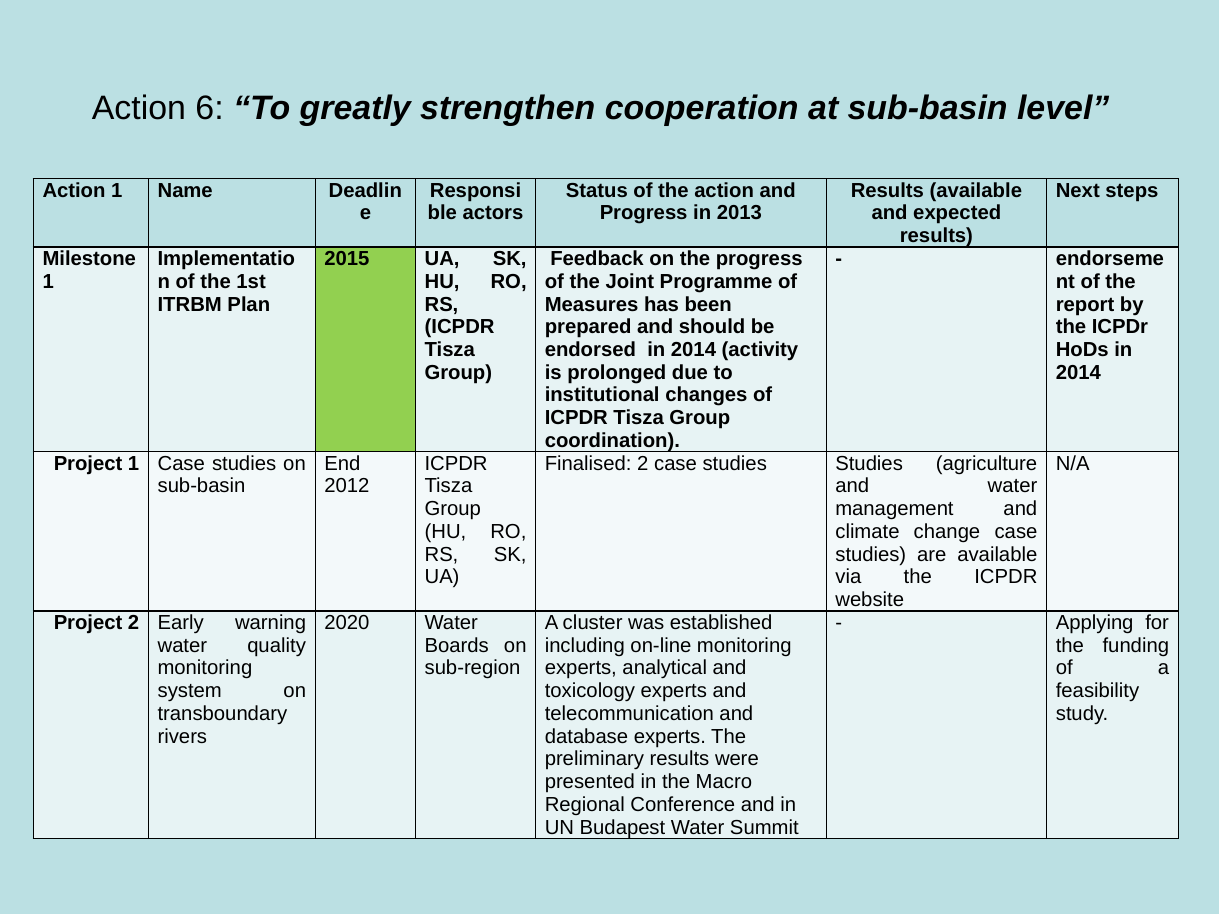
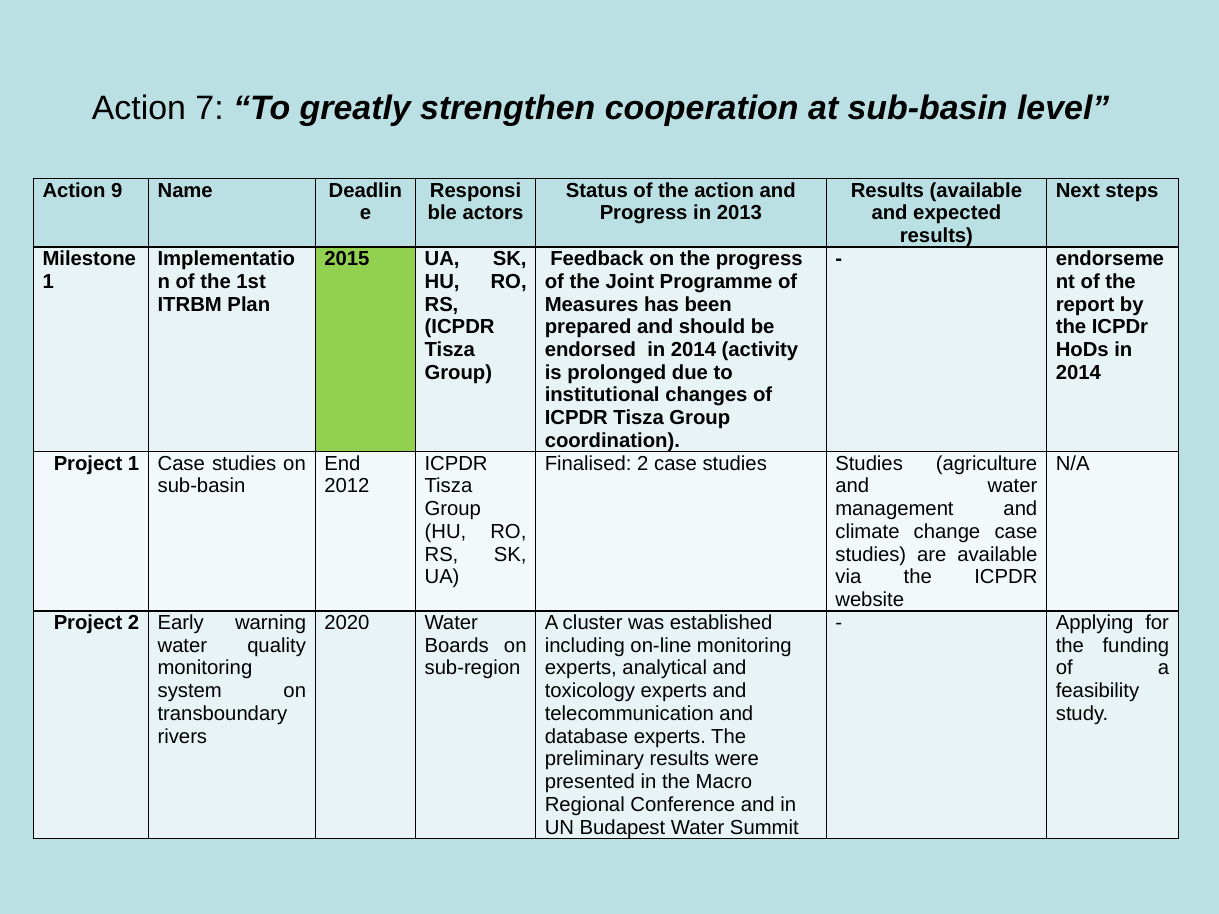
6: 6 -> 7 (210, 108)
Action 1: 1 -> 9 (117, 191)
